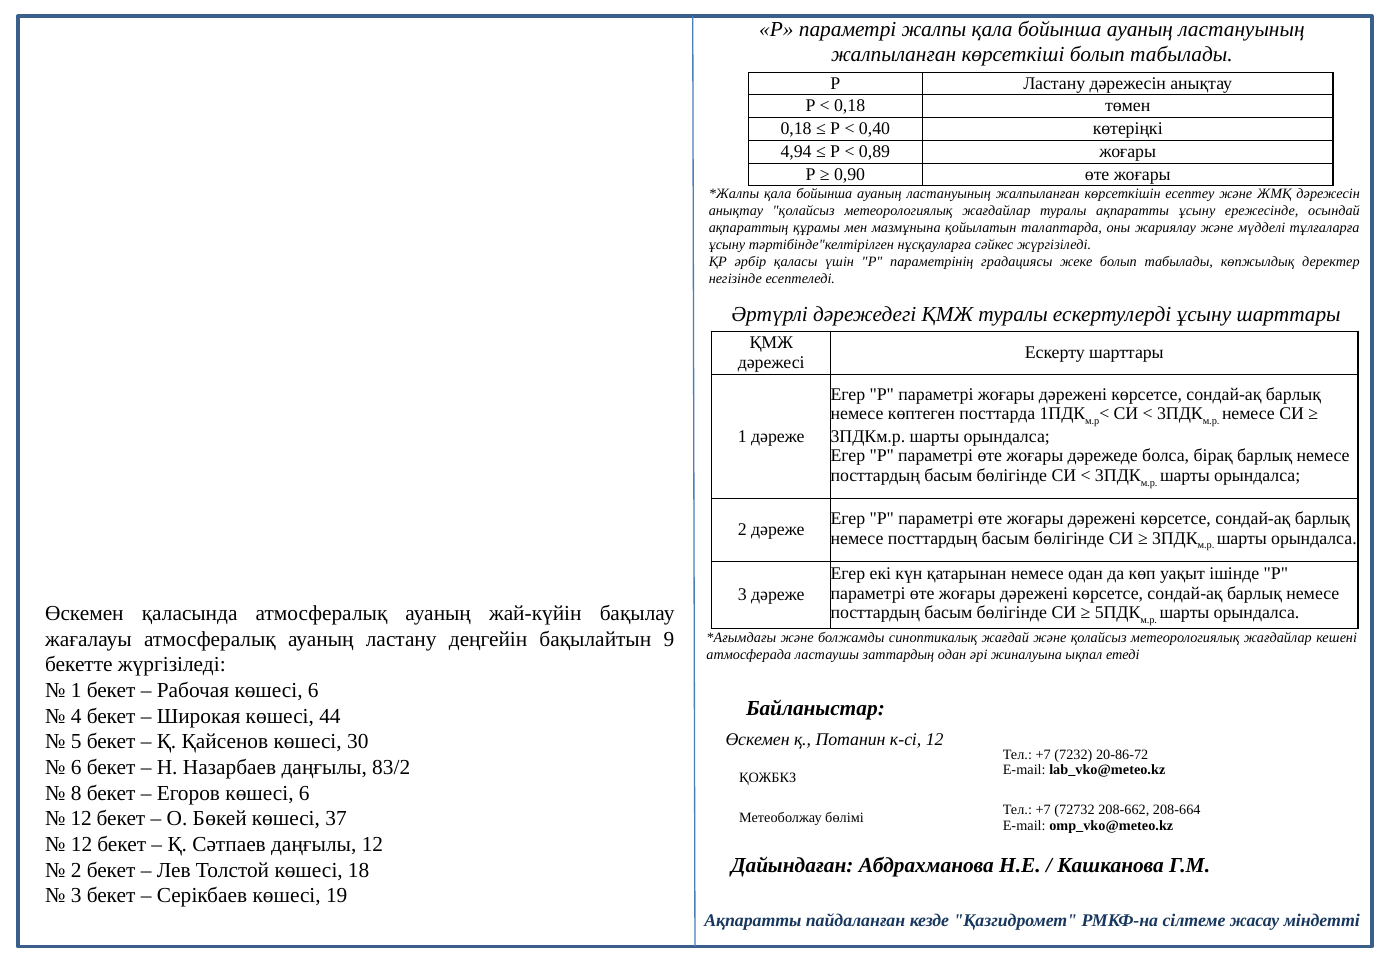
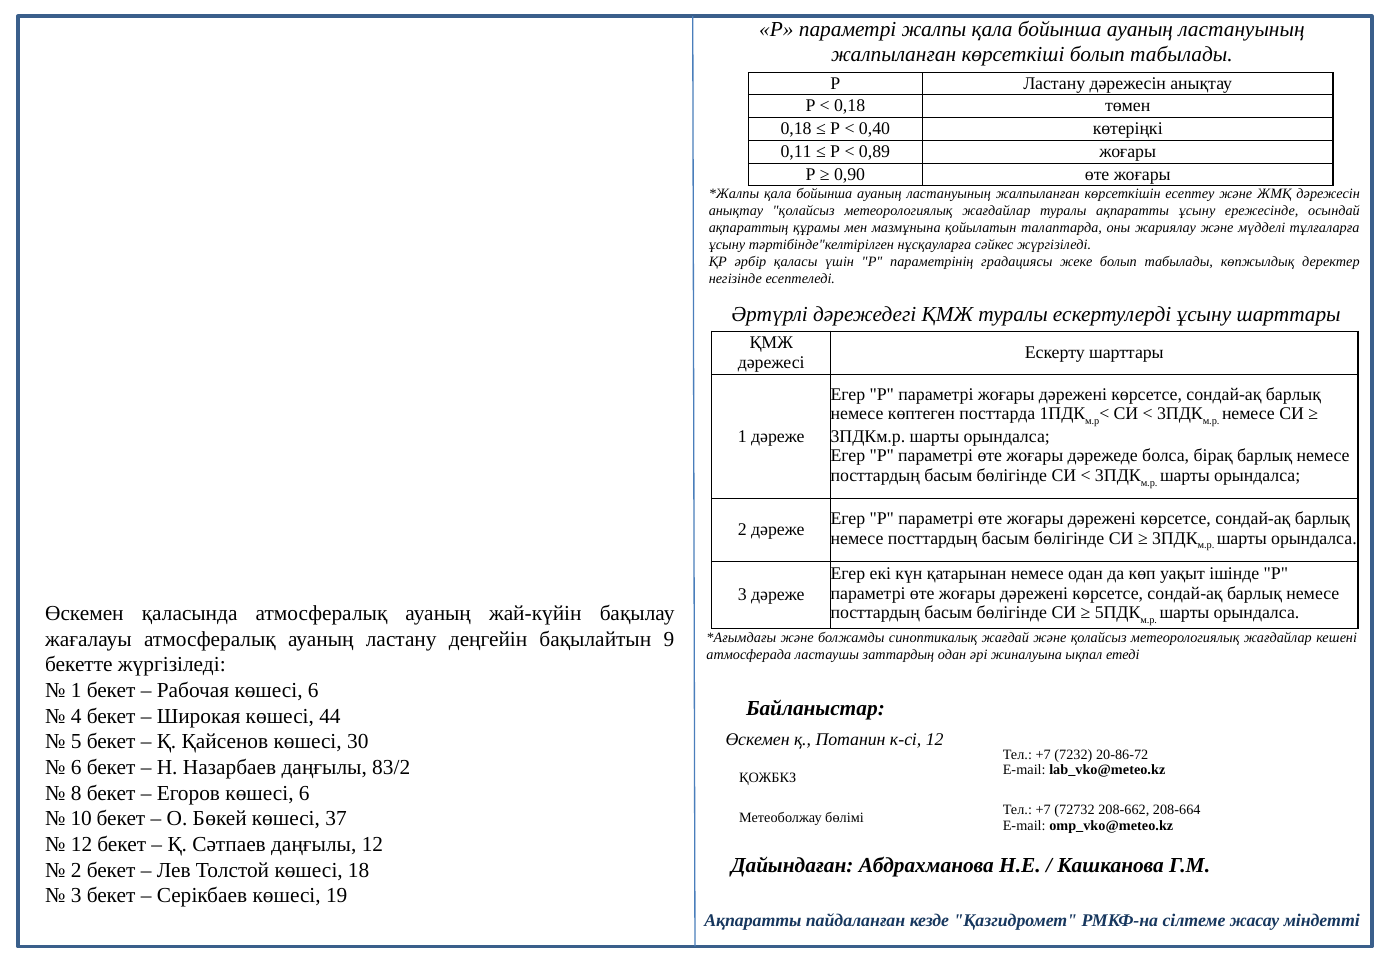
4,94: 4,94 -> 0,11 (796, 151)
12: 12 -> 10 (81, 818)
